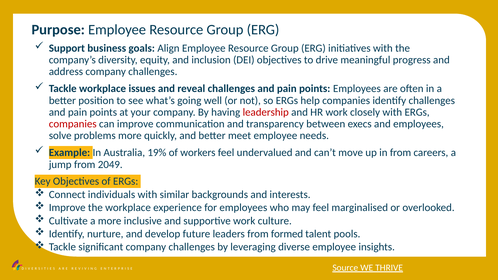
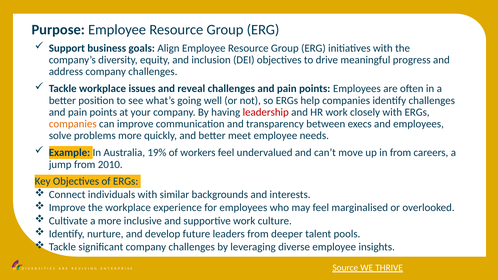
companies colour: red -> orange (73, 124)
2049: 2049 -> 2010 (110, 164)
formed: formed -> deeper (287, 234)
